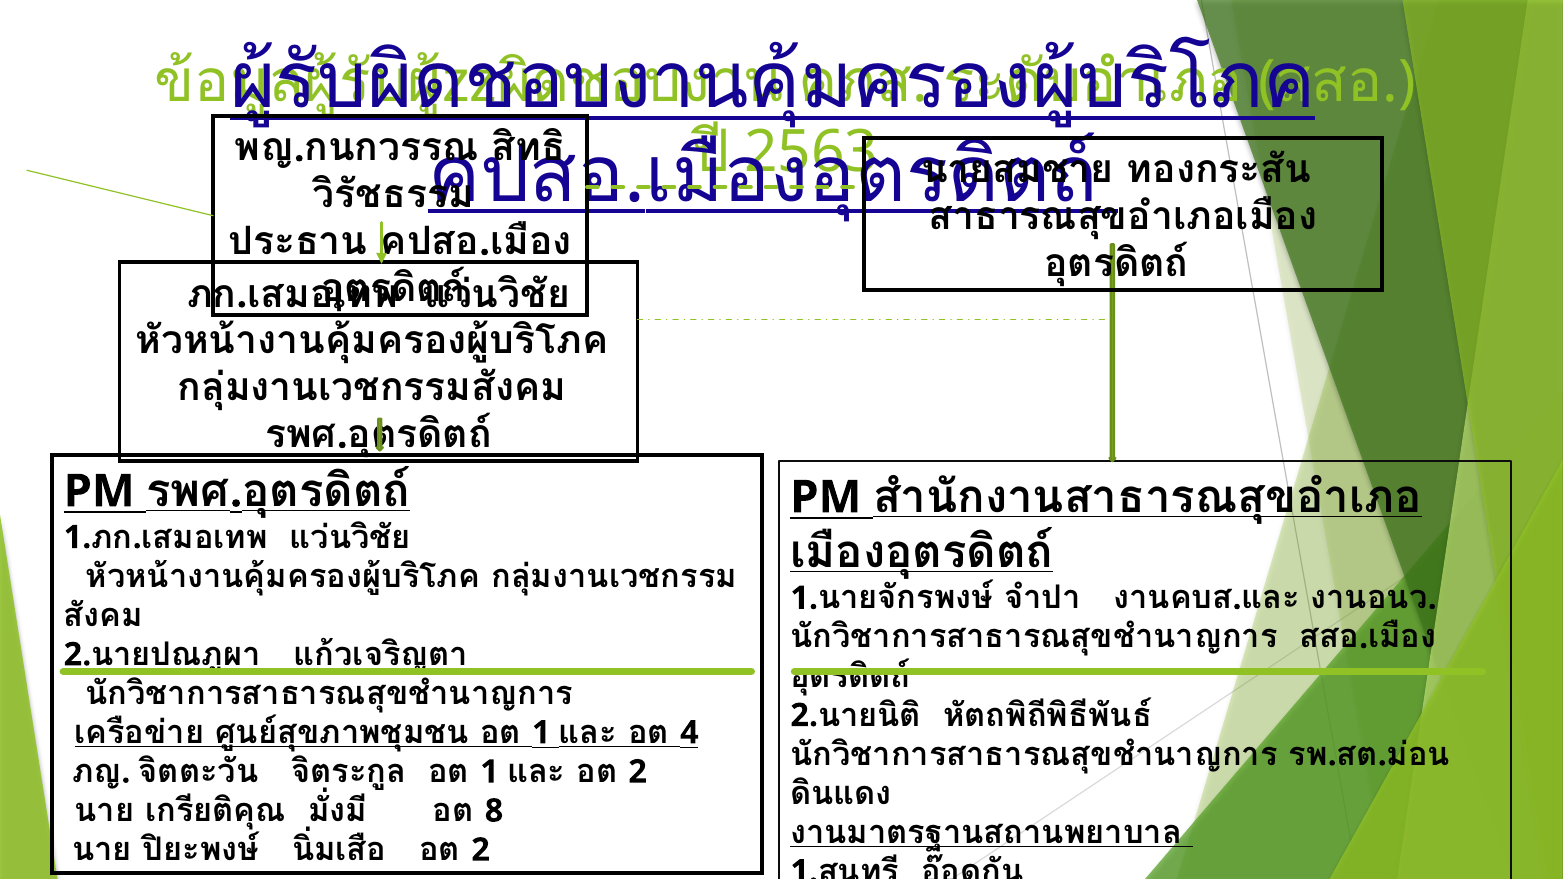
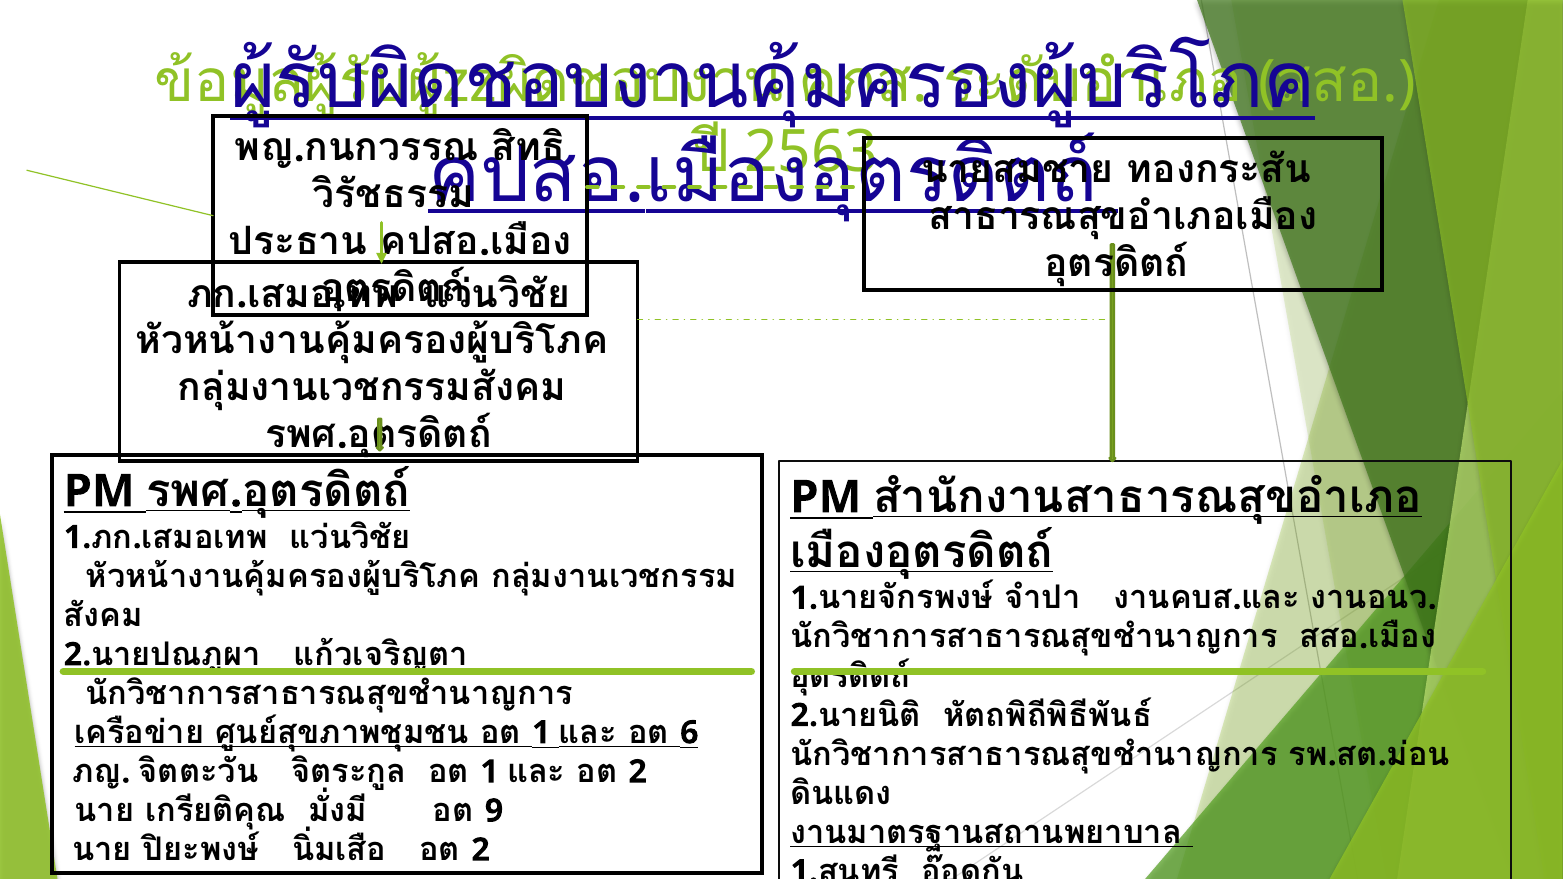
4: 4 -> 6 (689, 733)
8: 8 -> 9 (494, 811)
